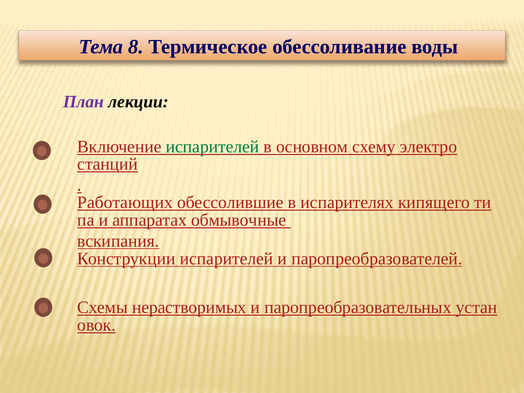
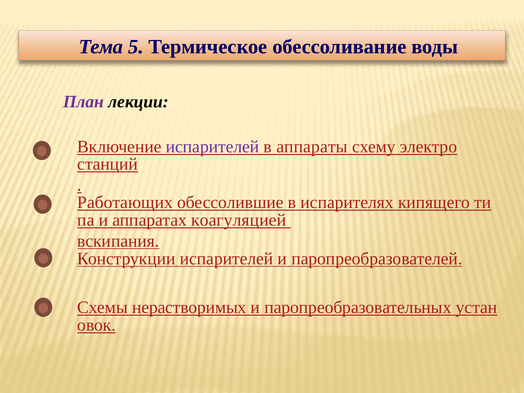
8: 8 -> 5 (136, 47)
испарителей colour: green -> purple (213, 147)
основном: основном -> аппараты (312, 147)
обмывочные: обмывочные -> коагуляцией (239, 220)
